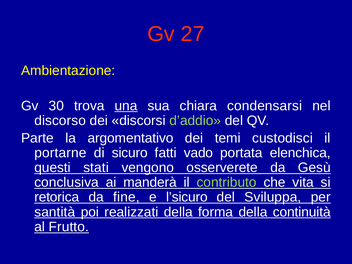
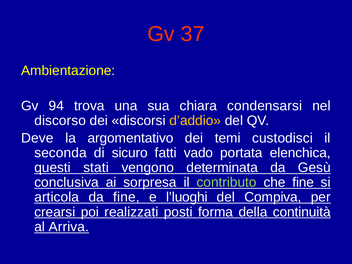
27: 27 -> 37 (193, 34)
30: 30 -> 94 (56, 106)
una underline: present -> none (126, 106)
d’addio colour: light green -> yellow (195, 121)
Parte: Parte -> Deve (37, 138)
portarne: portarne -> seconda (60, 153)
osserverete: osserverete -> determinata (222, 168)
manderà: manderà -> sorpresa (150, 182)
che vita: vita -> fine (303, 182)
retorica: retorica -> articola (57, 197)
l’sicuro: l’sicuro -> l’luoghi (187, 197)
Sviluppa: Sviluppa -> Compiva (273, 197)
santità: santità -> crearsi (55, 212)
realizzati della: della -> posti (178, 212)
Frutto: Frutto -> Arriva (69, 227)
